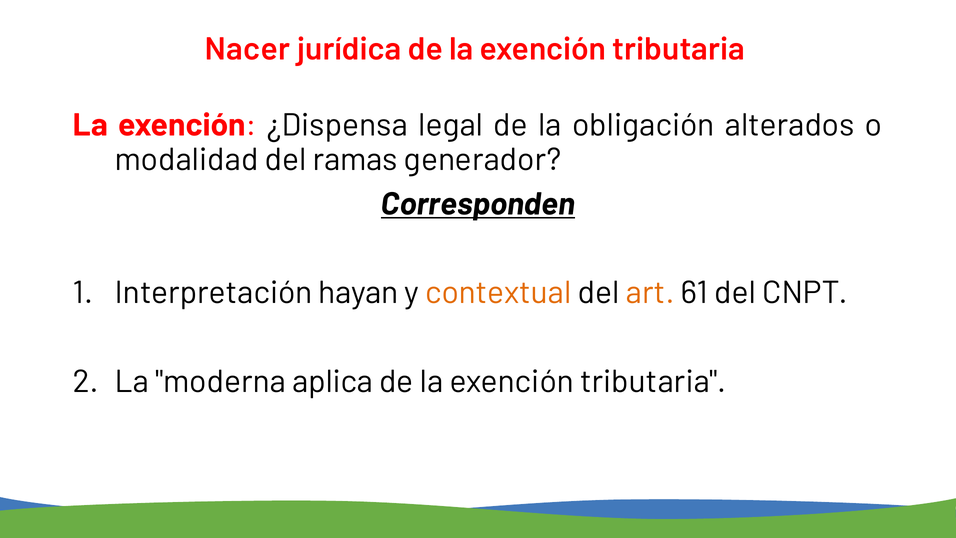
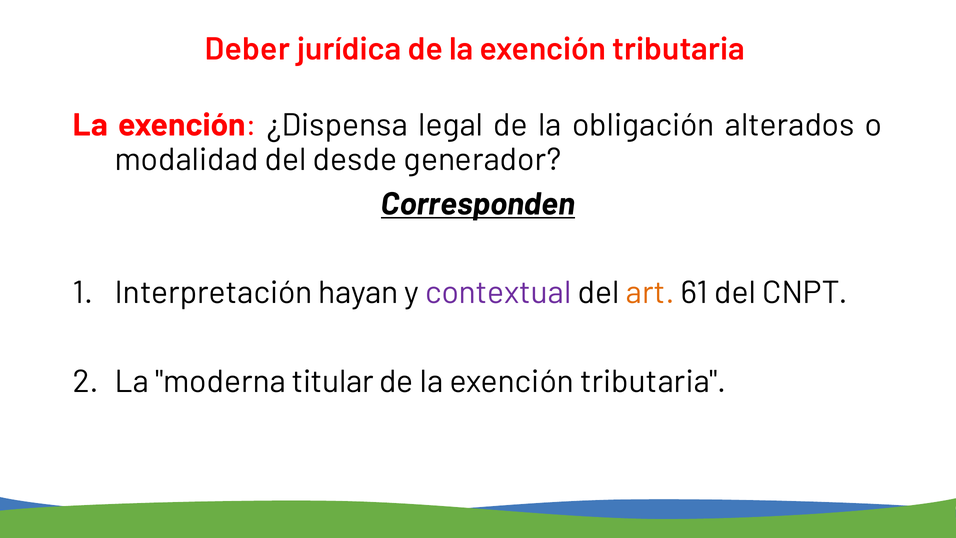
Nacer: Nacer -> Deber (247, 49)
ramas: ramas -> desde (355, 160)
contextual colour: orange -> purple (498, 293)
aplica: aplica -> titular (333, 381)
